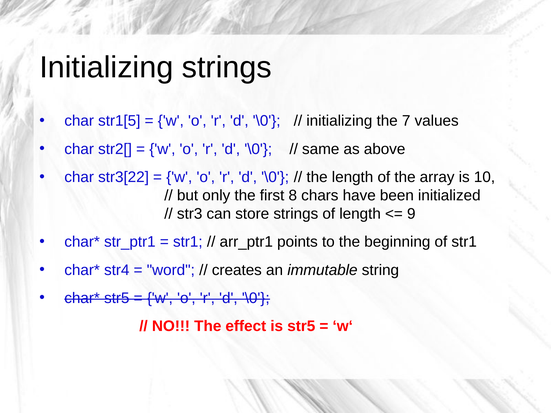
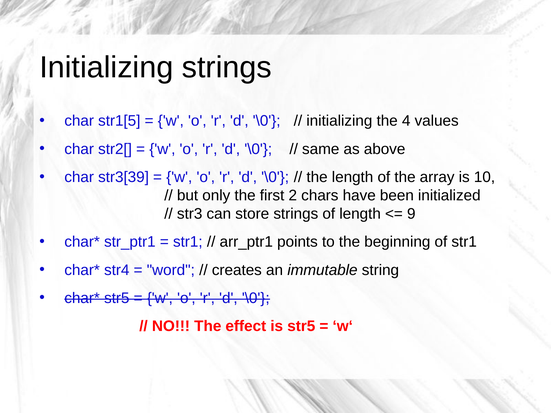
7: 7 -> 4 (406, 121)
str3[22: str3[22 -> str3[39 (124, 177)
8: 8 -> 2 (293, 196)
